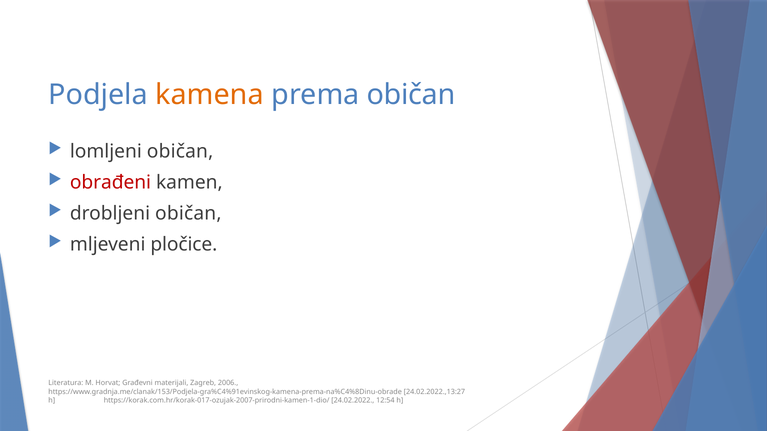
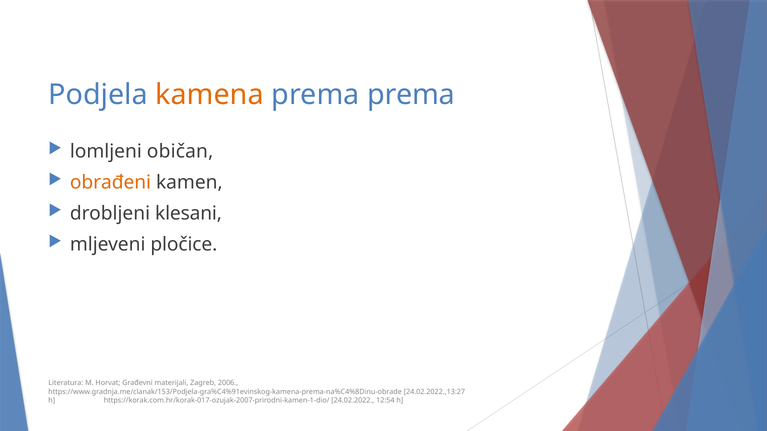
prema običan: običan -> prema (411, 95)
obrađeni colour: red -> orange (110, 183)
drobljeni običan: običan -> klesani (188, 214)
